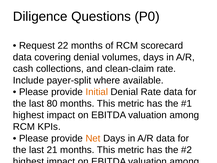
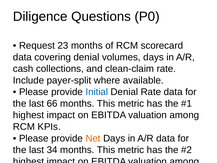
22: 22 -> 23 (63, 46)
Initial colour: orange -> blue (97, 92)
80: 80 -> 66 (52, 103)
21: 21 -> 34 (52, 150)
